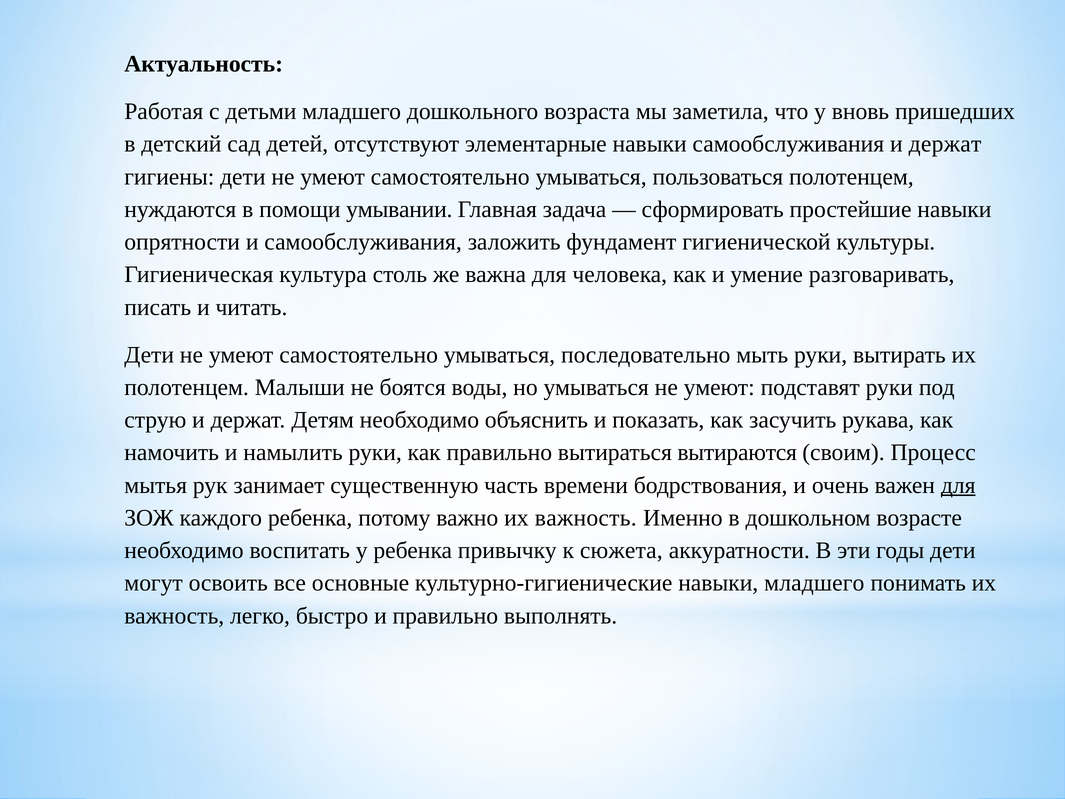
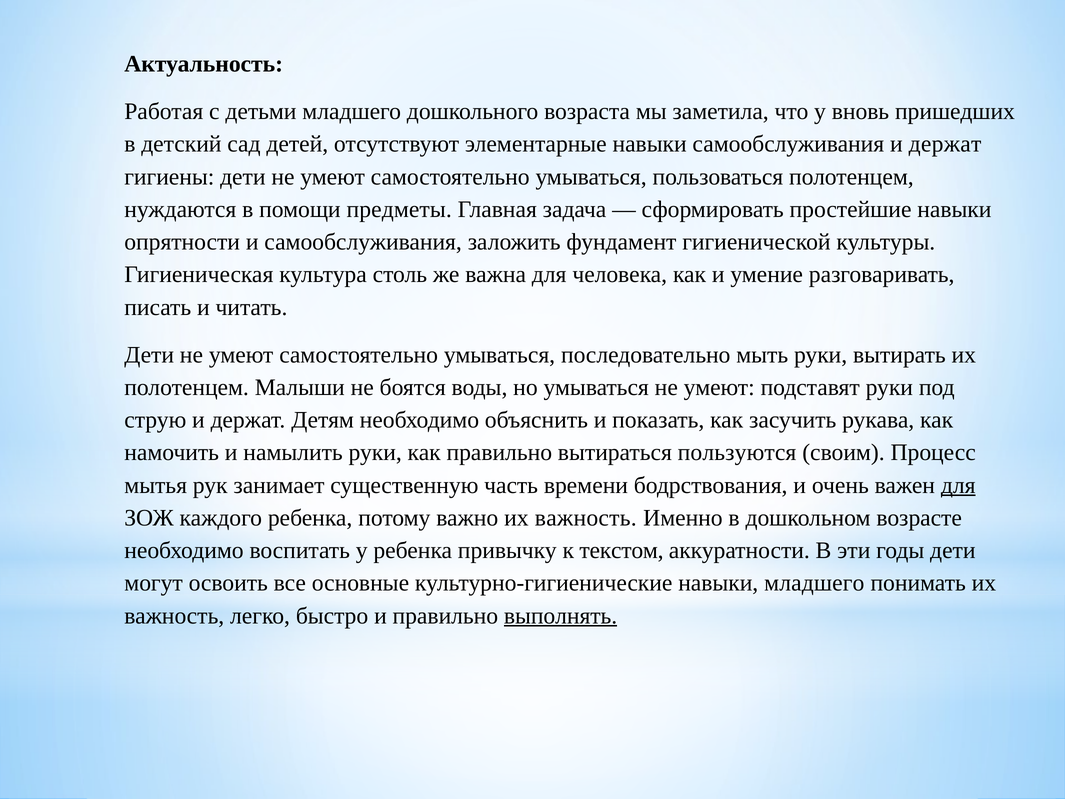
умывании: умывании -> предметы (399, 209)
вытираются: вытираются -> пользуются (737, 452)
сюжета: сюжета -> текстом (622, 550)
выполнять underline: none -> present (561, 616)
